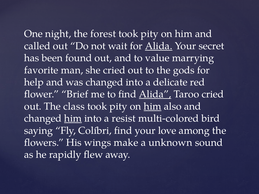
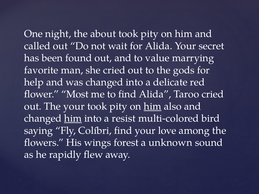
forest: forest -> about (103, 34)
Alida underline: present -> none (159, 46)
Brief: Brief -> Most (75, 94)
Alida underline: present -> none (155, 94)
The class: class -> your (74, 106)
make: make -> forest (126, 143)
